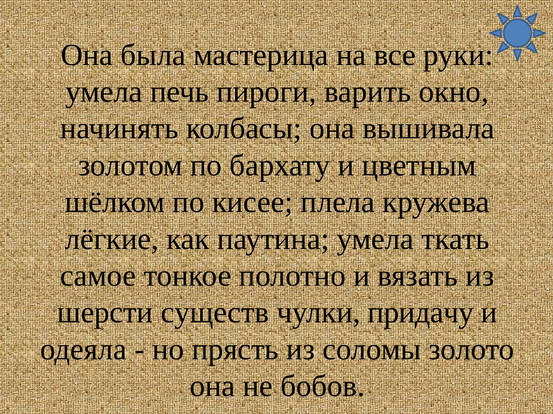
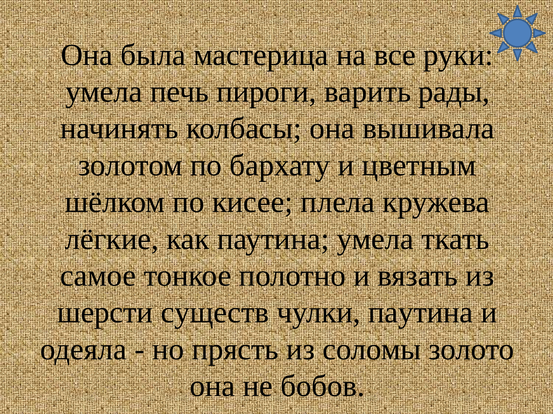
окно: окно -> рады (454, 92)
чулки придачу: придачу -> паутина (421, 313)
